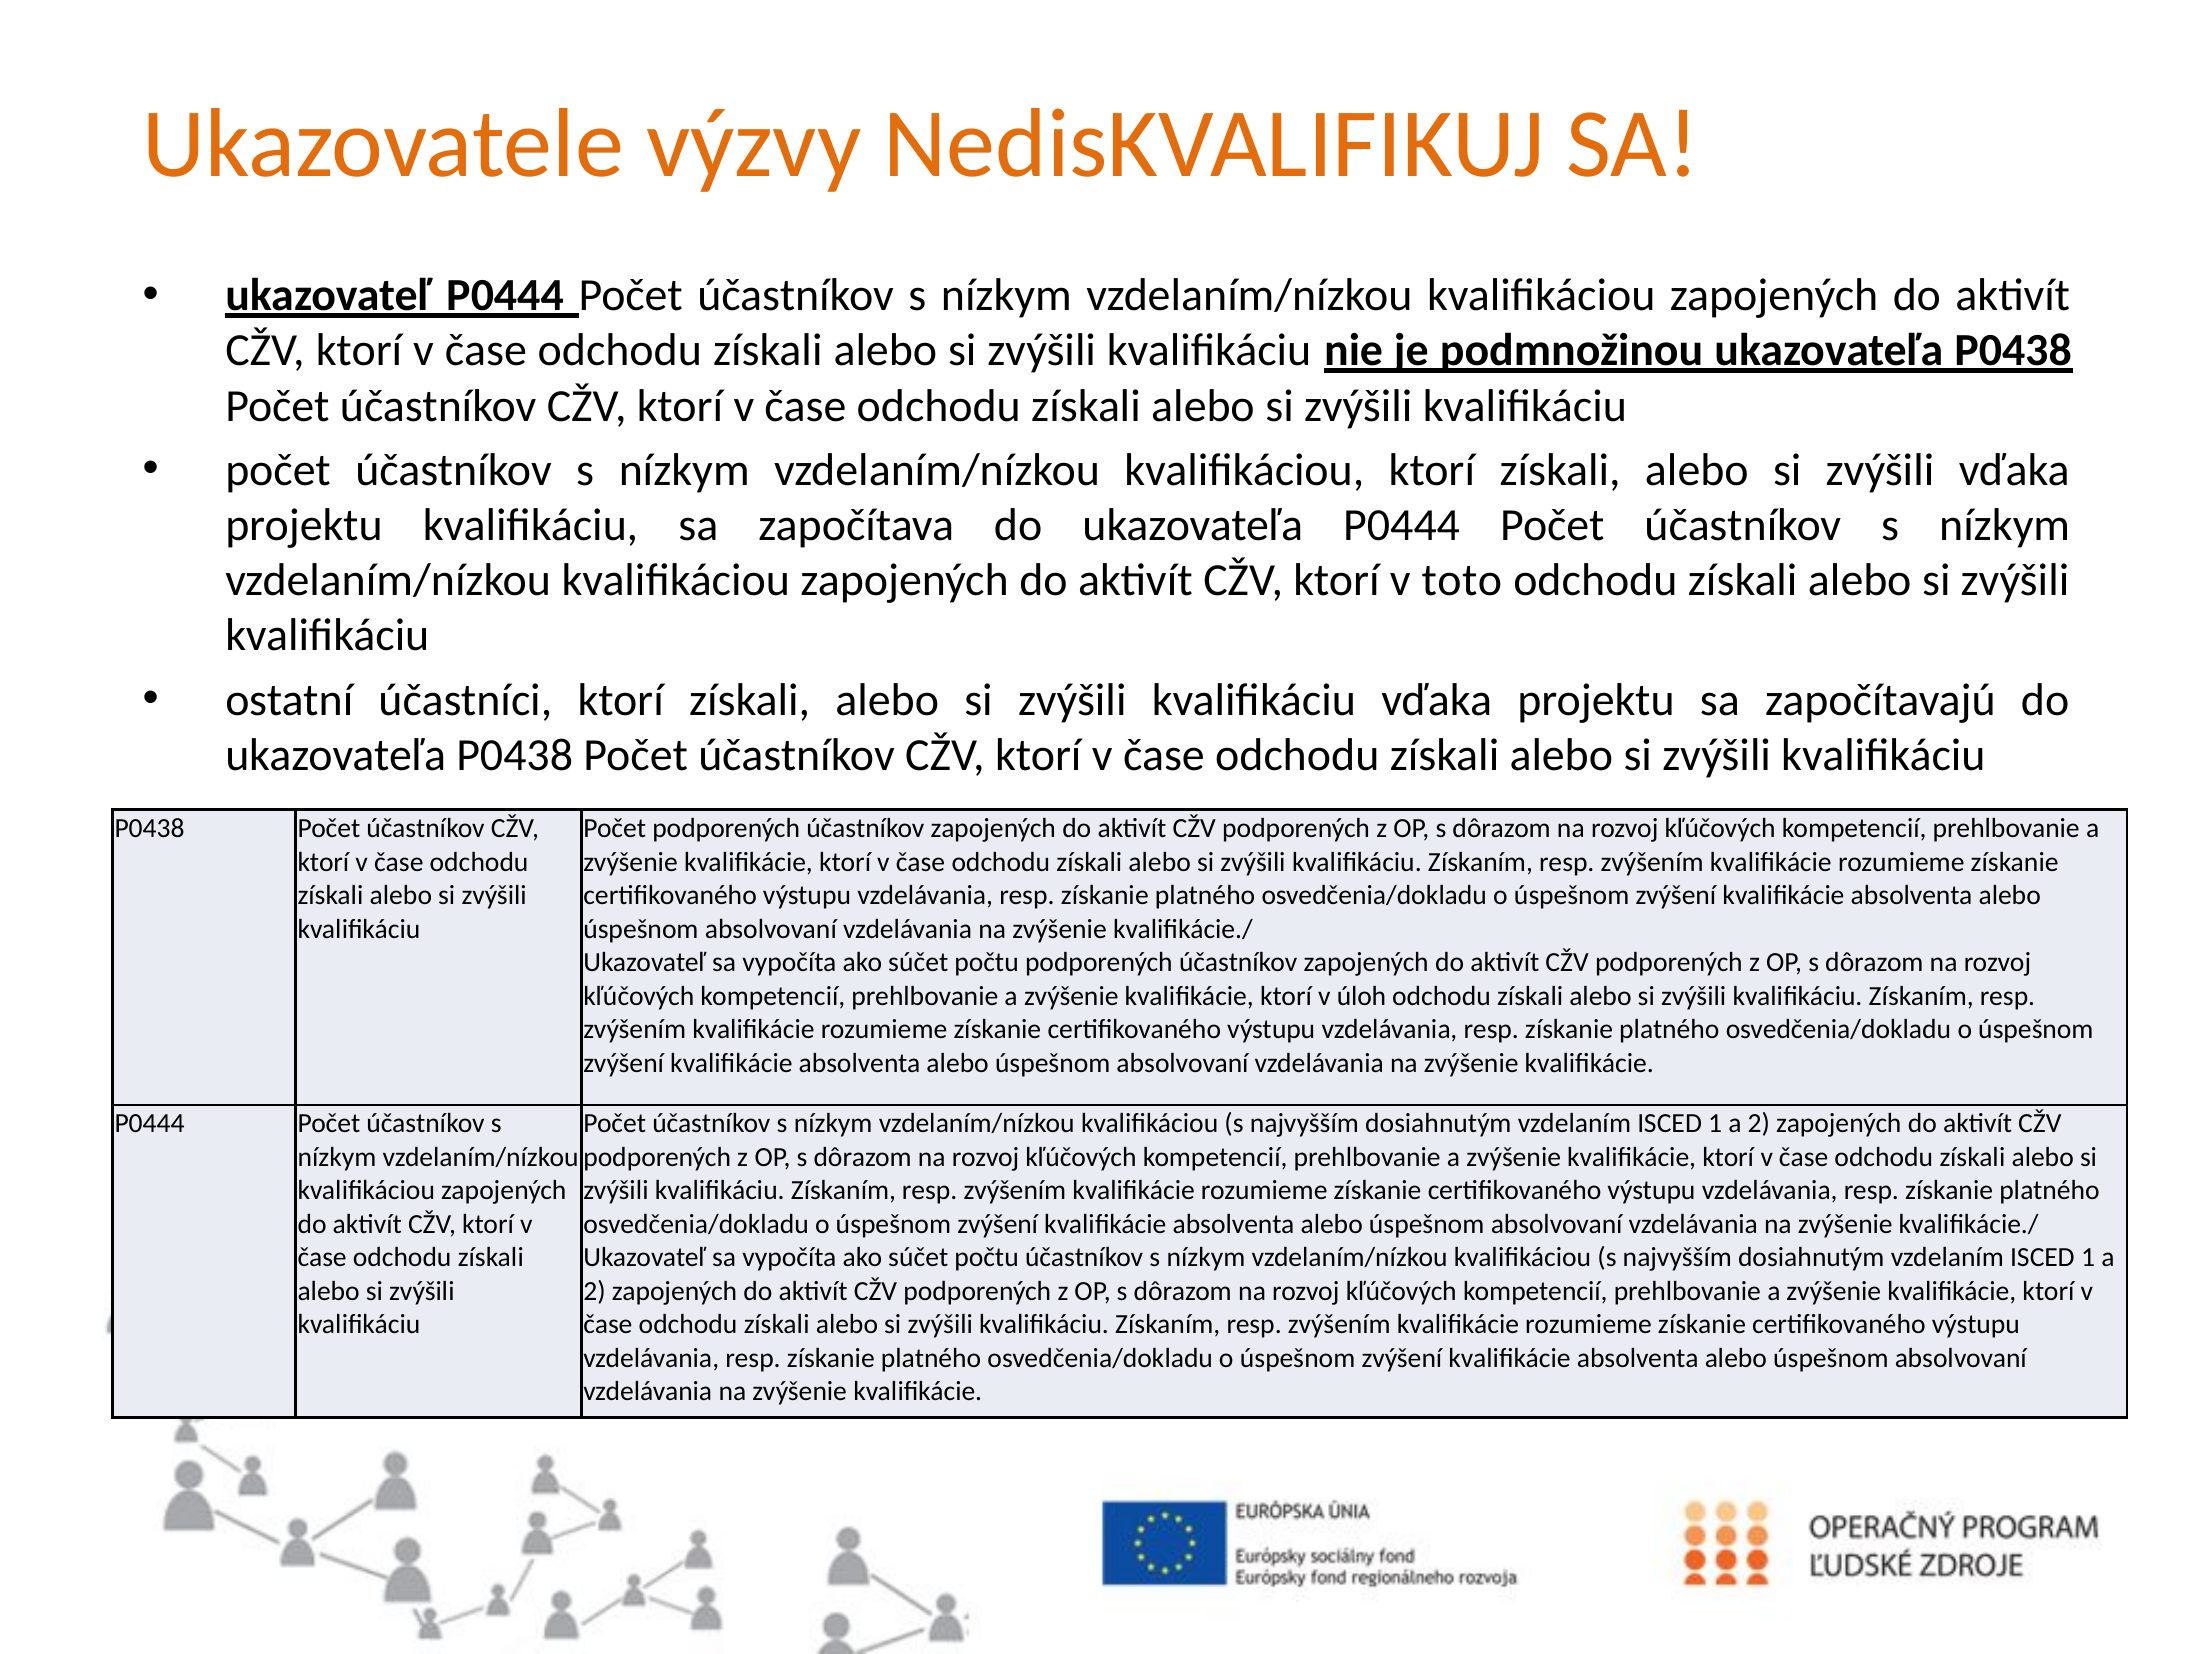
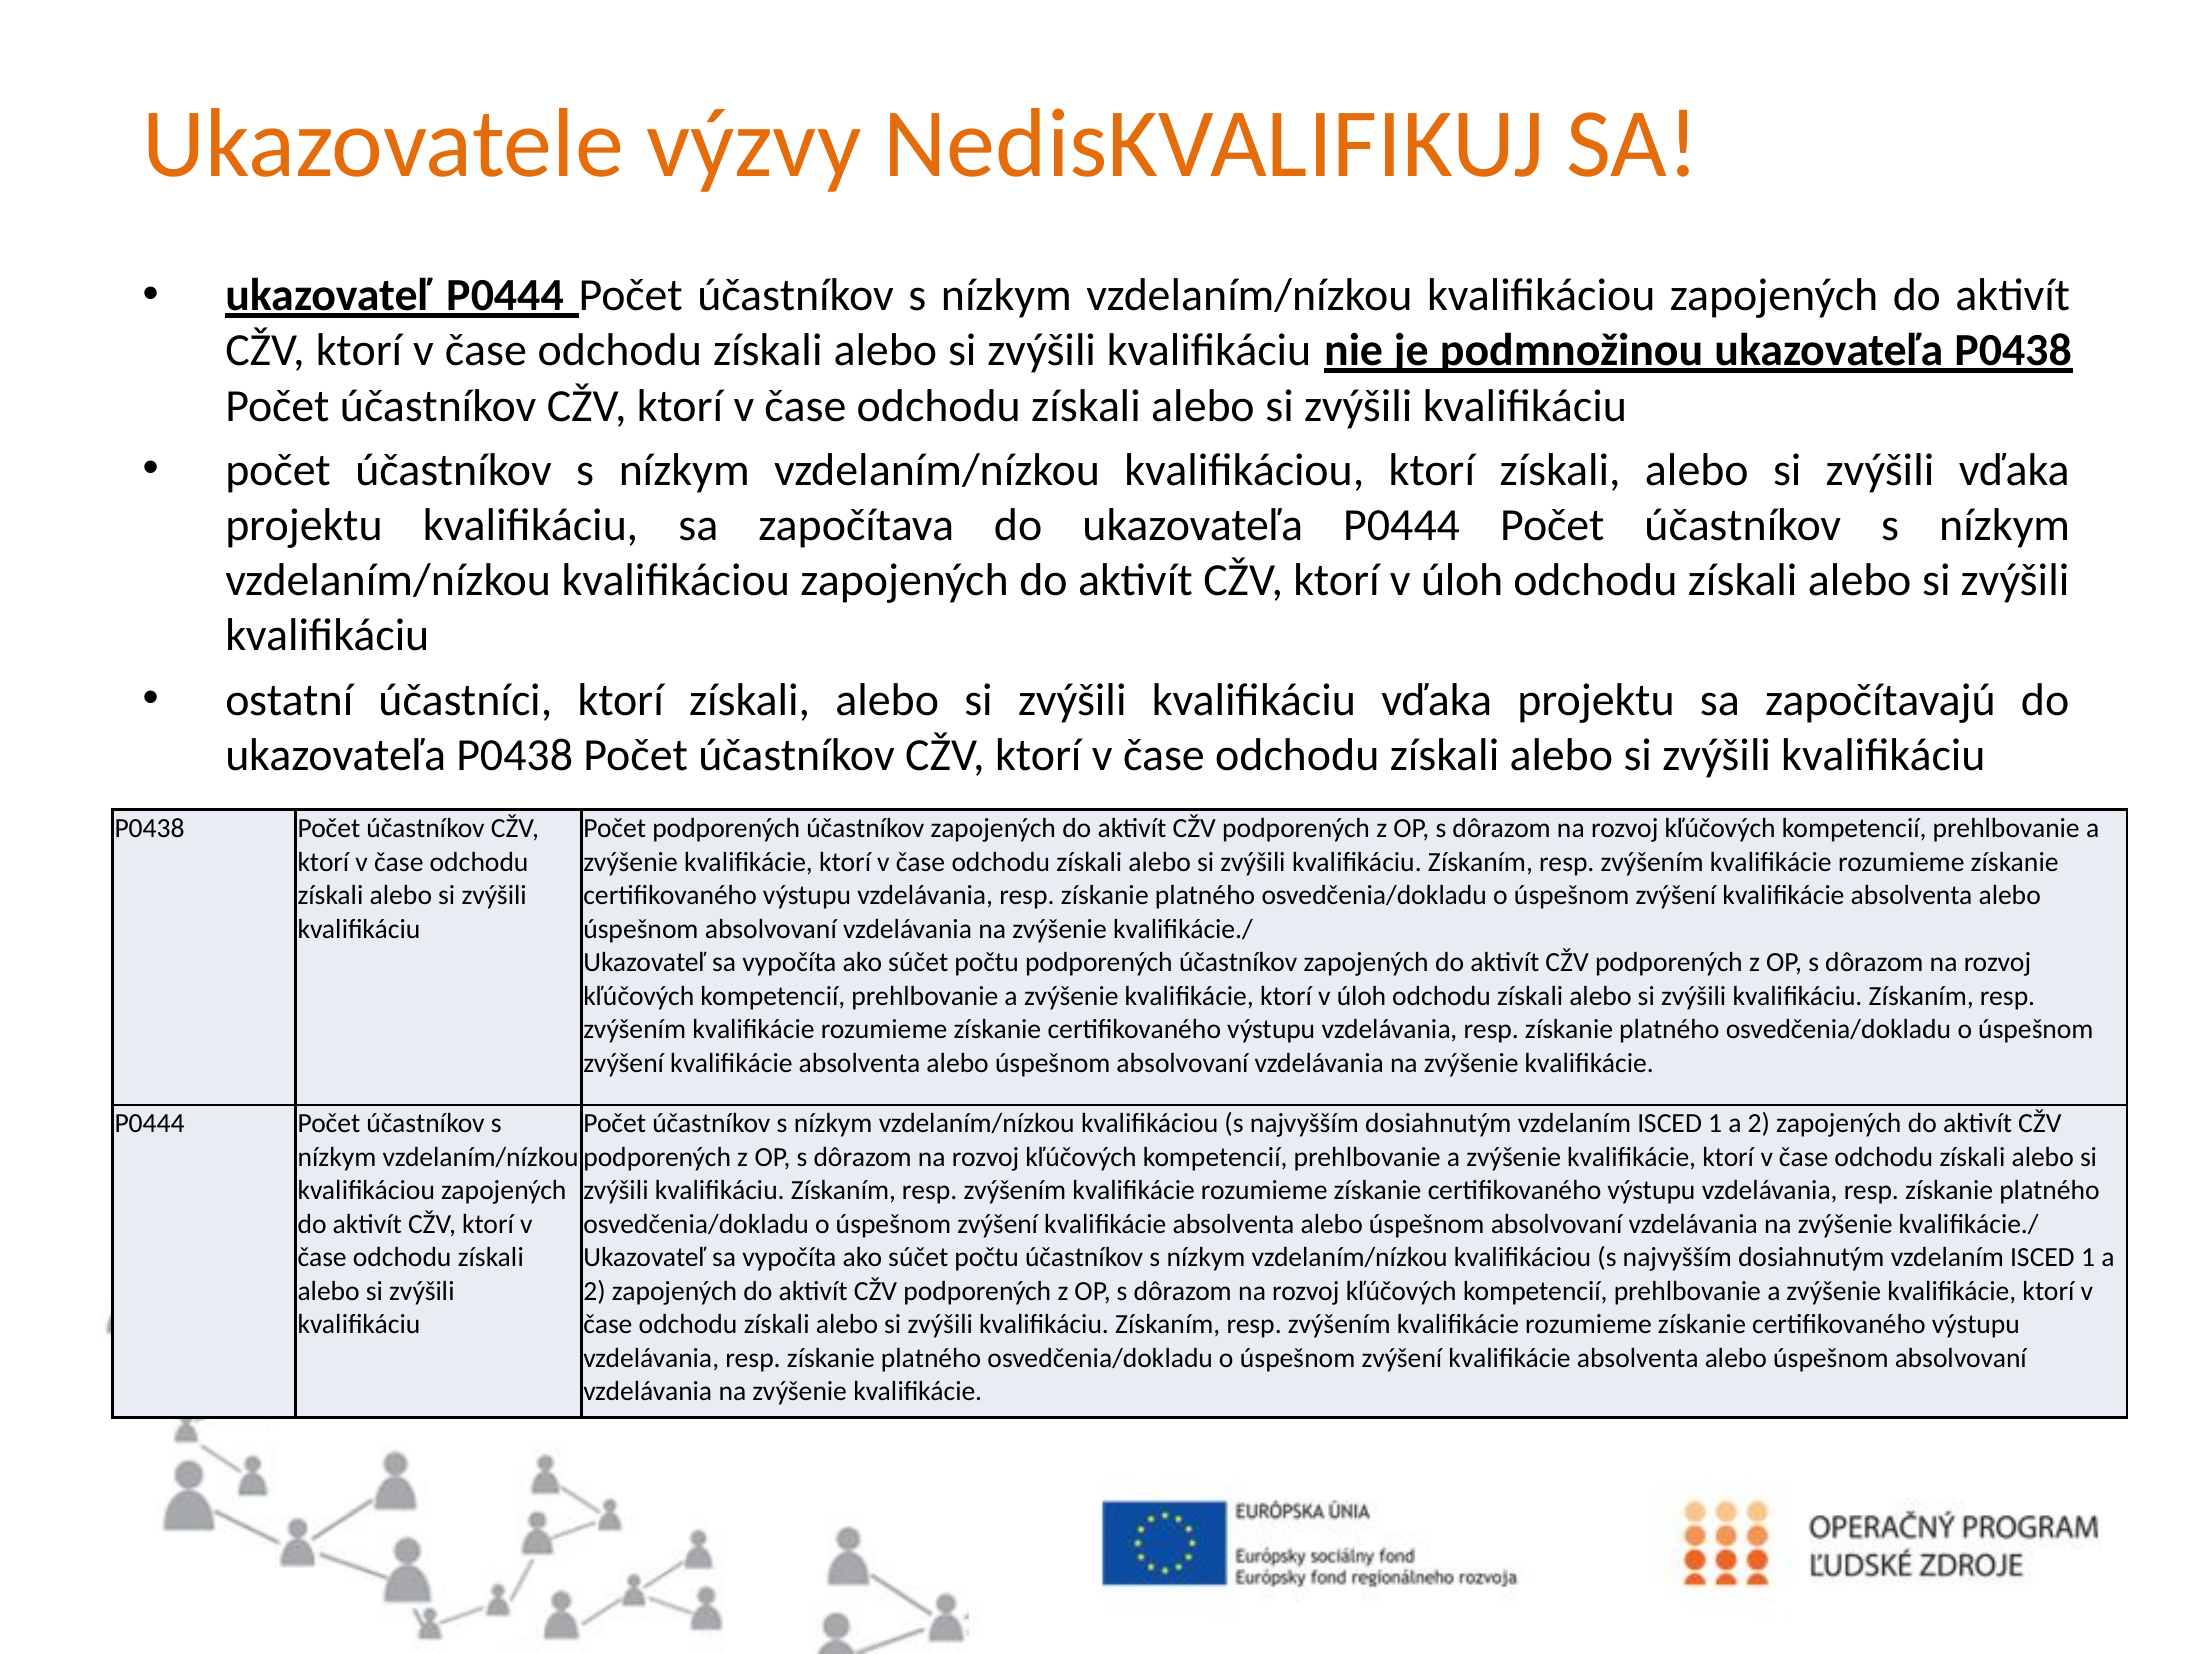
CŽV ktorí v toto: toto -> úloh (1462, 580)
